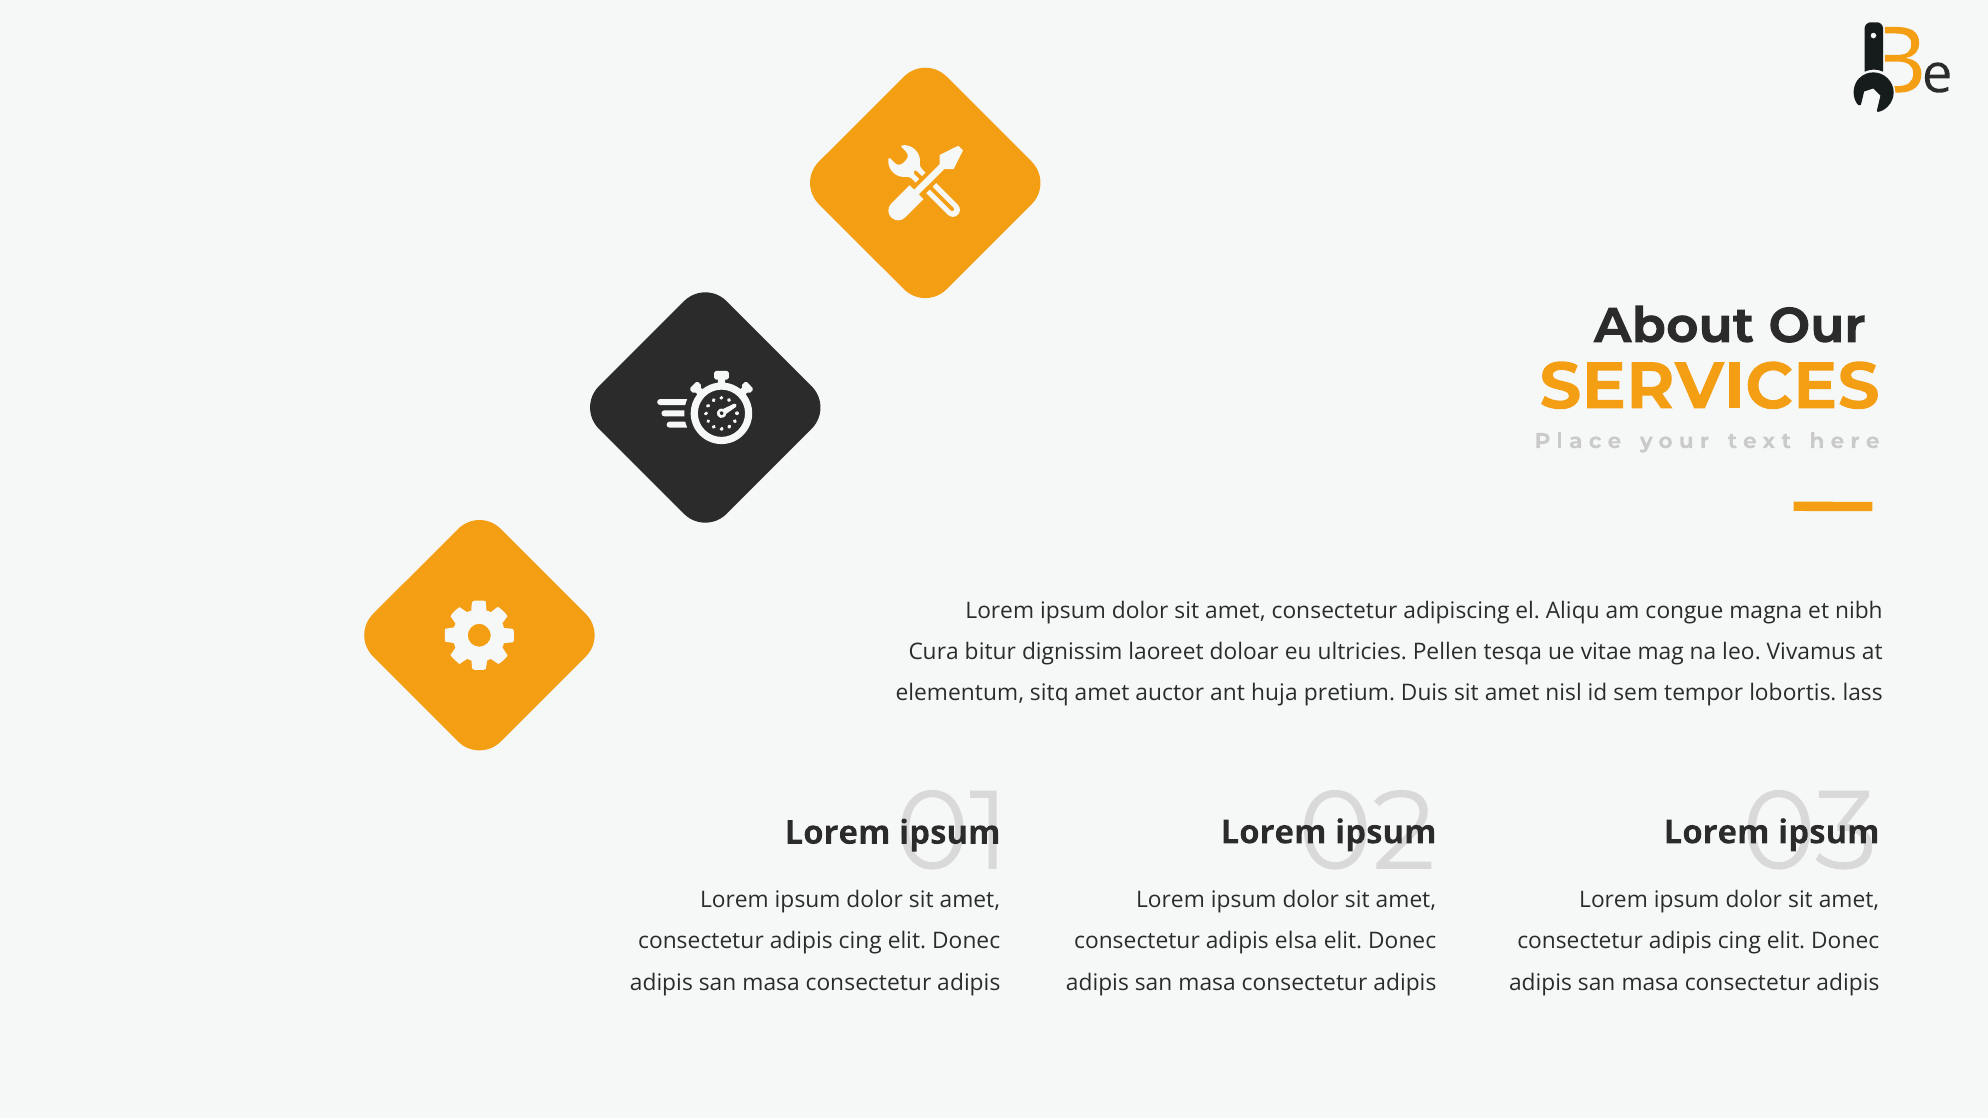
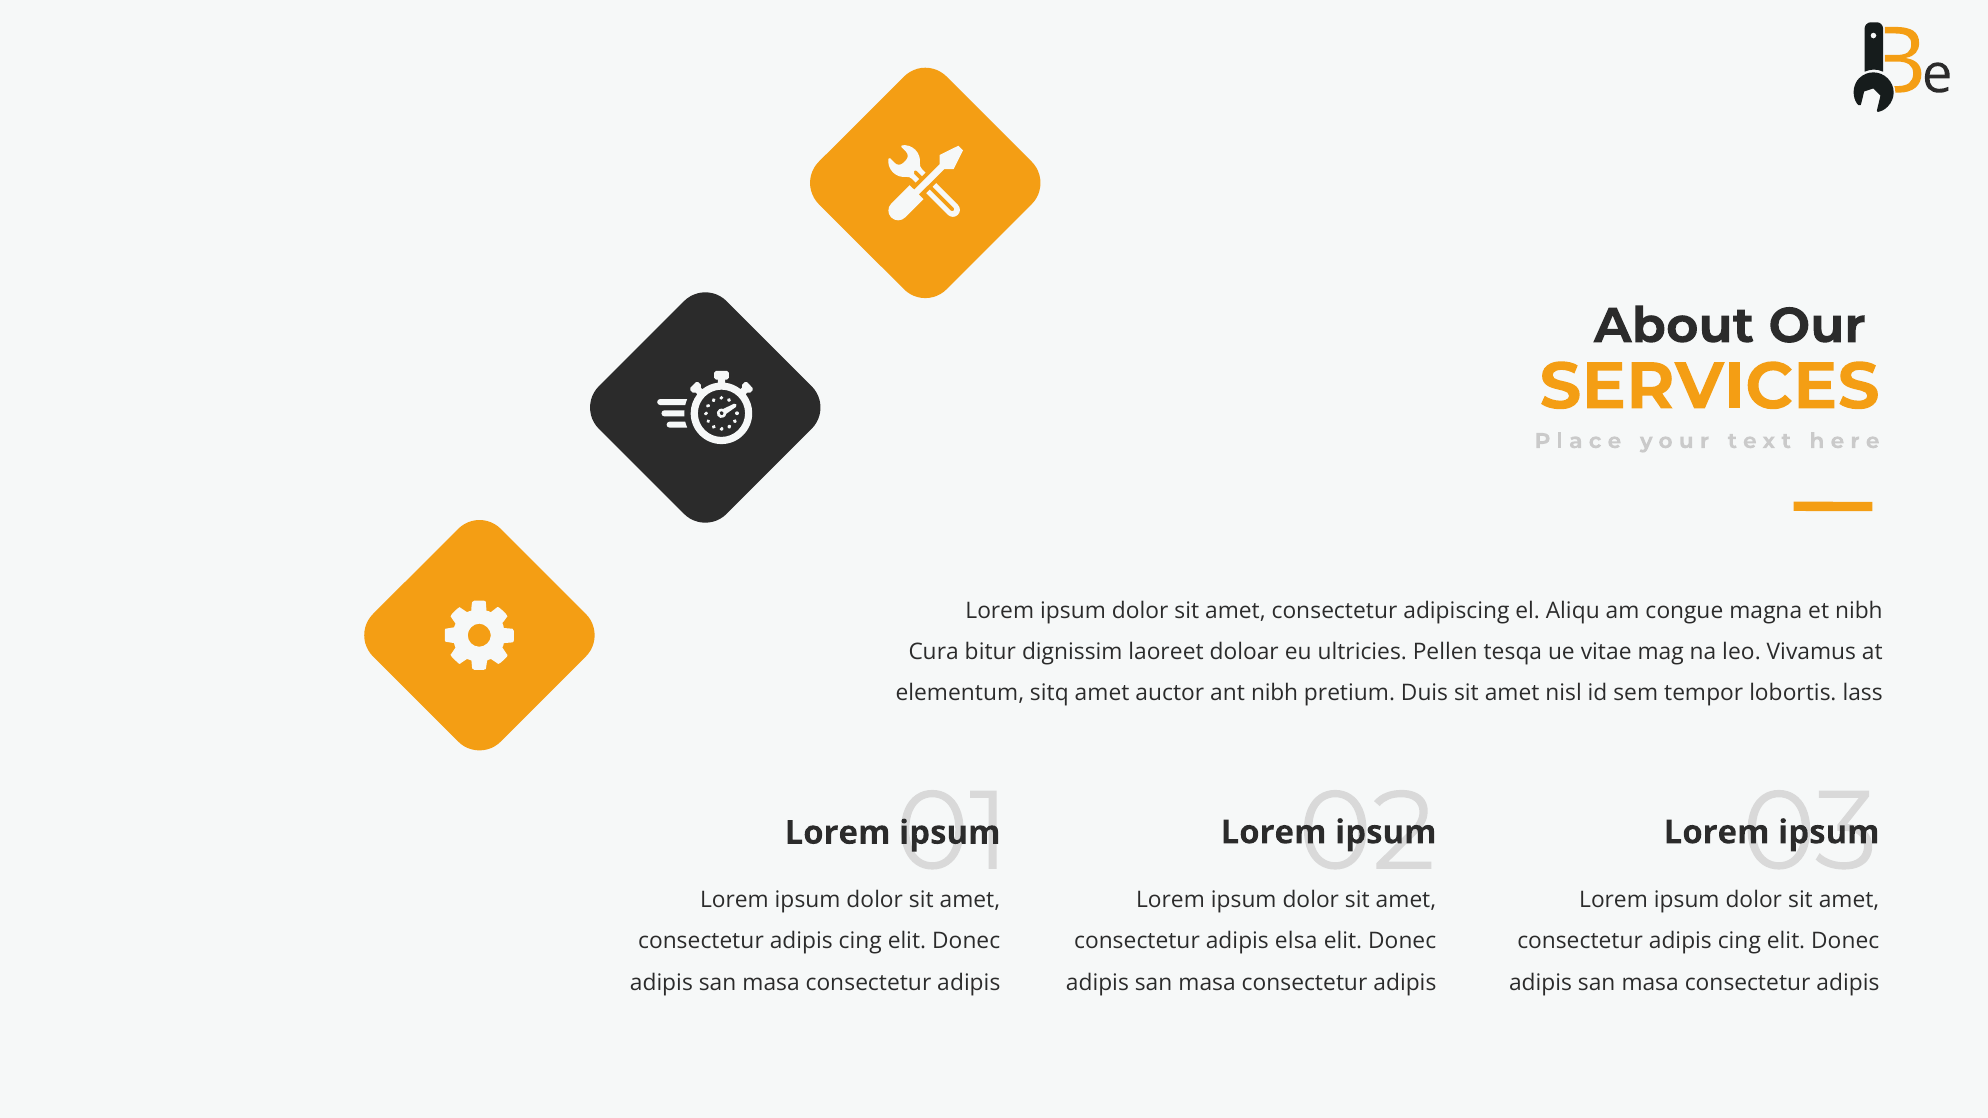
ant huja: huja -> nibh (1275, 694)
